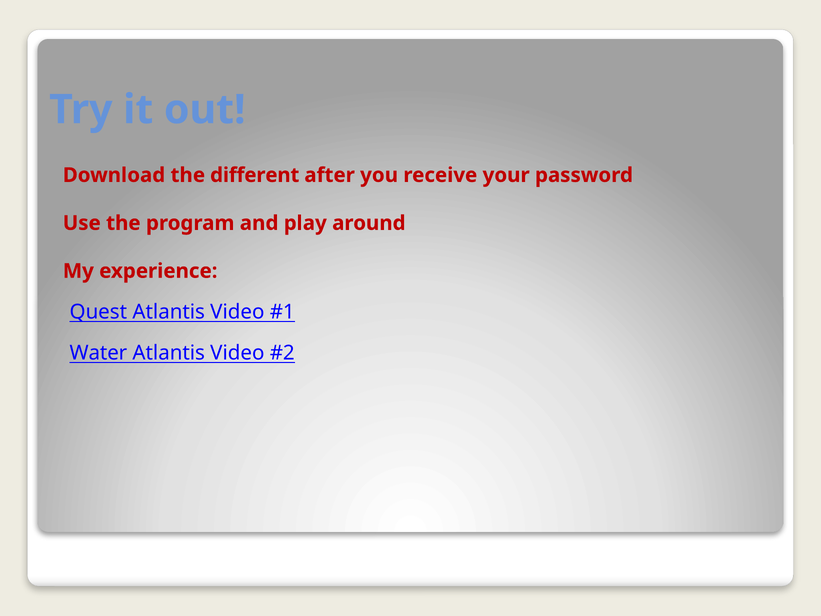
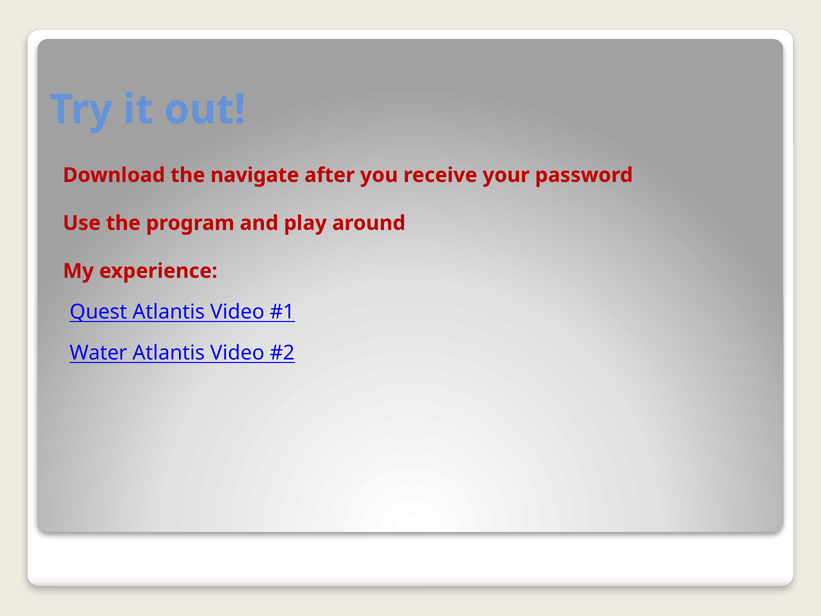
different: different -> navigate (255, 175)
